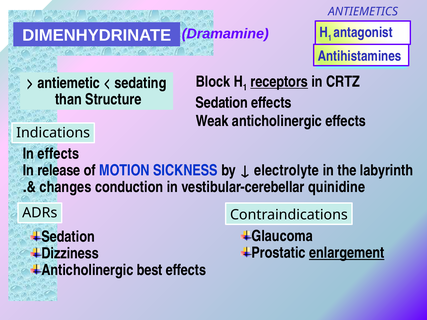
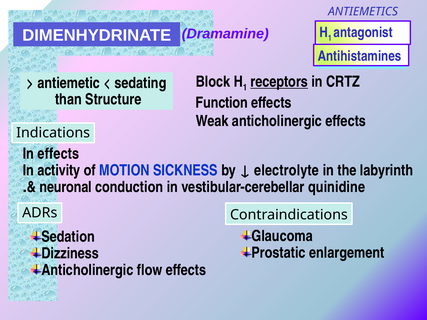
Sedation: Sedation -> Function (222, 103)
release: release -> activity (59, 170)
changes: changes -> neuronal (66, 187)
enlargement underline: present -> none (347, 253)
best: best -> flow (150, 270)
